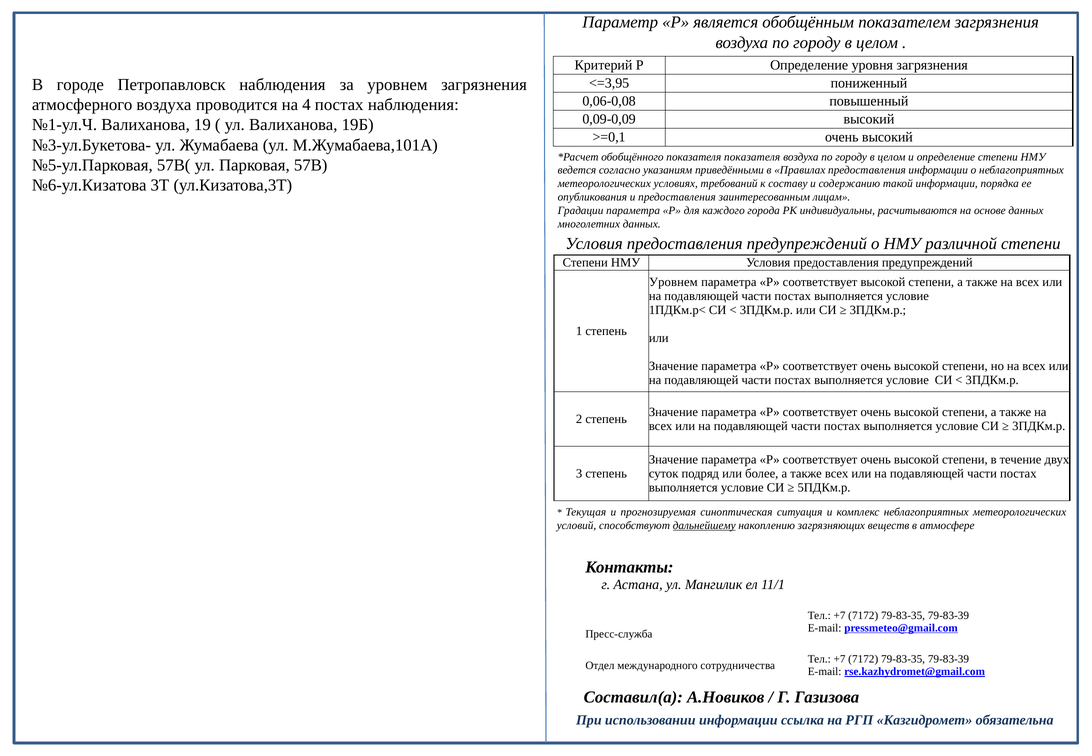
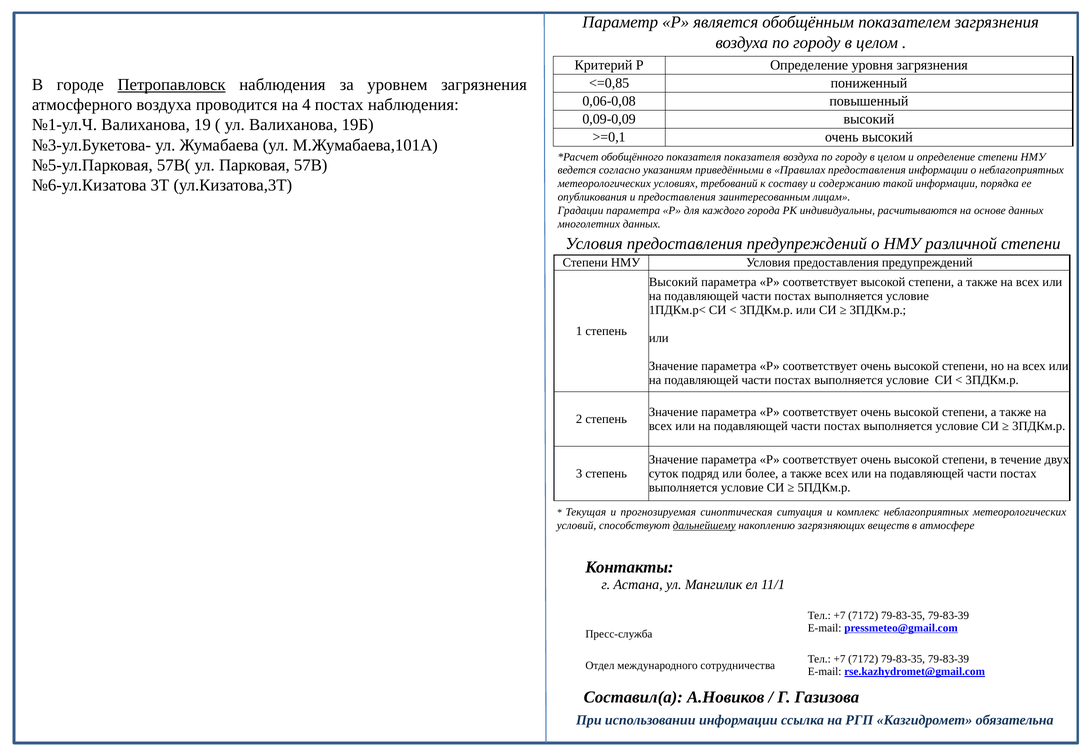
<=3,95: <=3,95 -> <=0,85 (609, 83)
Петропавловск underline: none -> present (172, 85)
Уровнем: Уровнем -> Высокий (673, 282)
